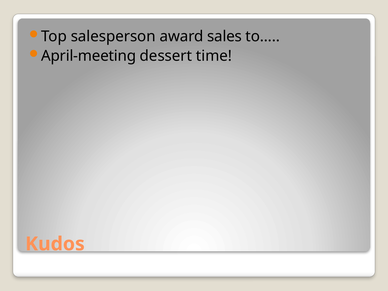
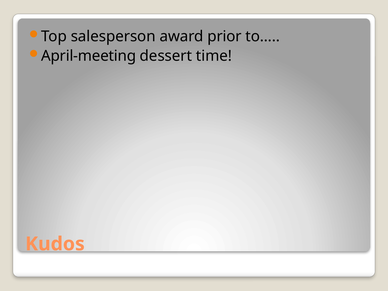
sales: sales -> prior (225, 36)
